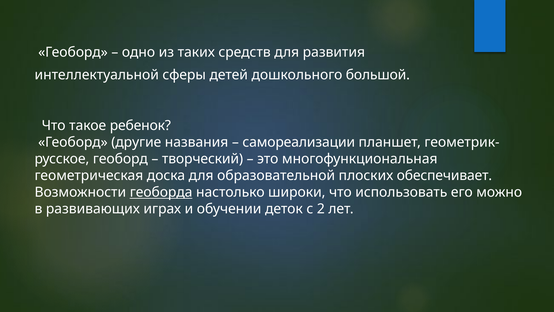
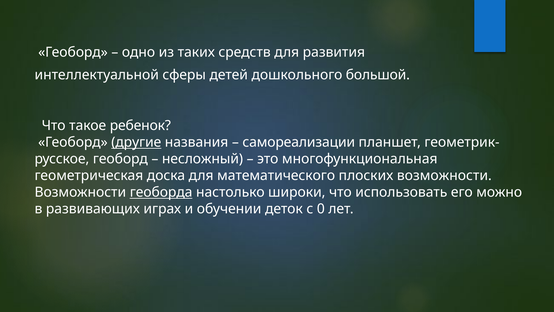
другие underline: none -> present (136, 142)
творческий: творческий -> несложный (203, 159)
образовательной: образовательной -> математического (276, 175)
плоских обеспечивает: обеспечивает -> возможности (444, 175)
2: 2 -> 0 (321, 209)
